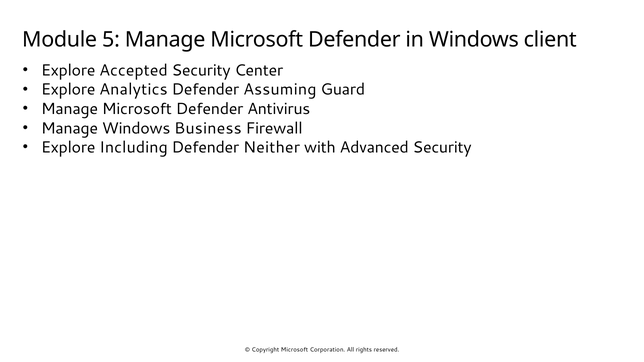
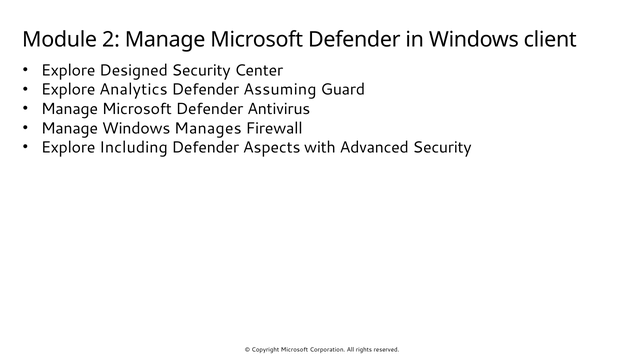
5: 5 -> 2 (111, 40)
Accepted: Accepted -> Designed (134, 70)
Business: Business -> Manages (208, 128)
Neither: Neither -> Aspects (272, 148)
